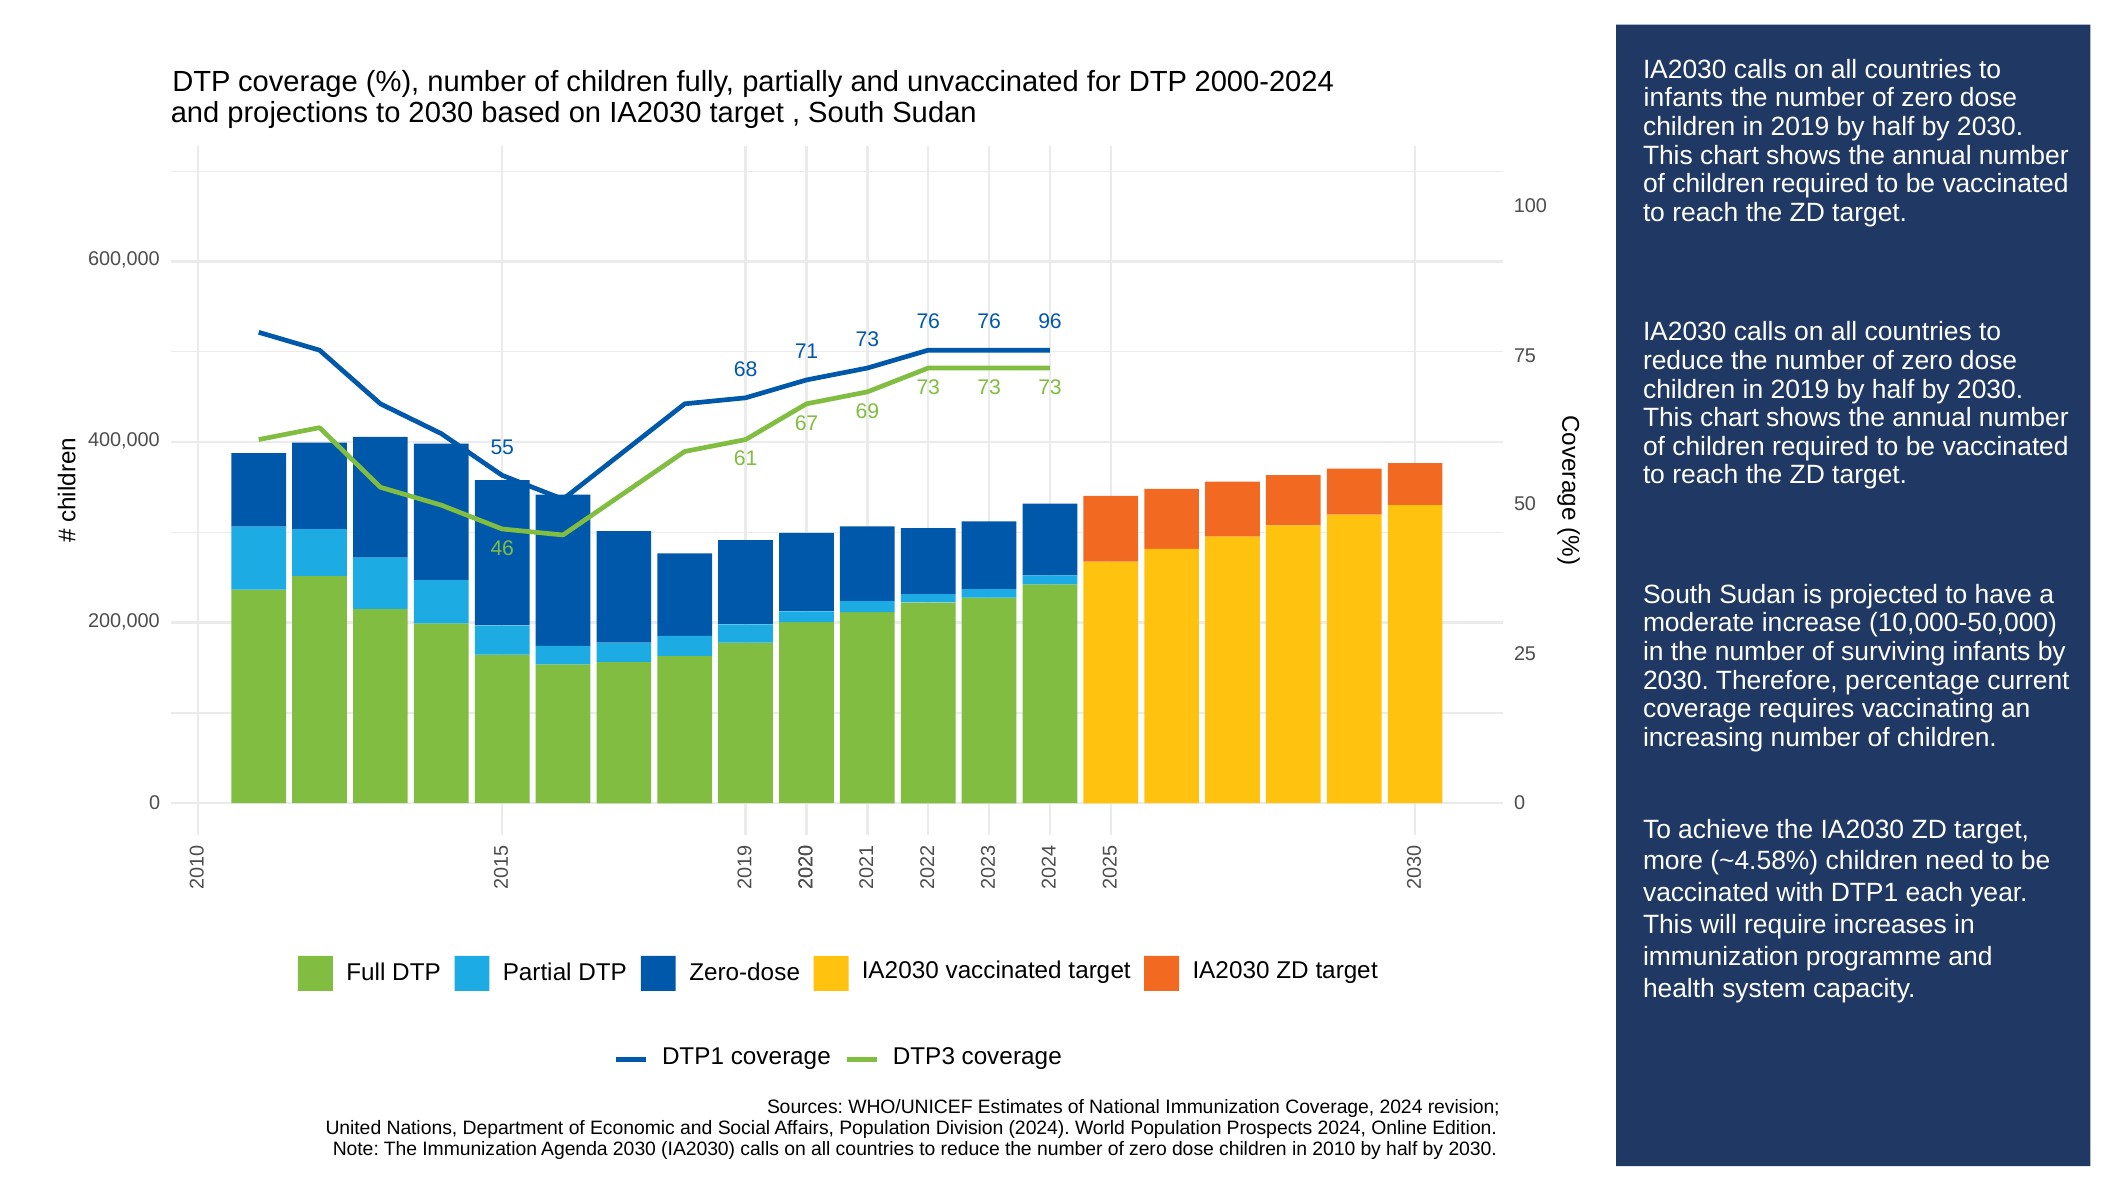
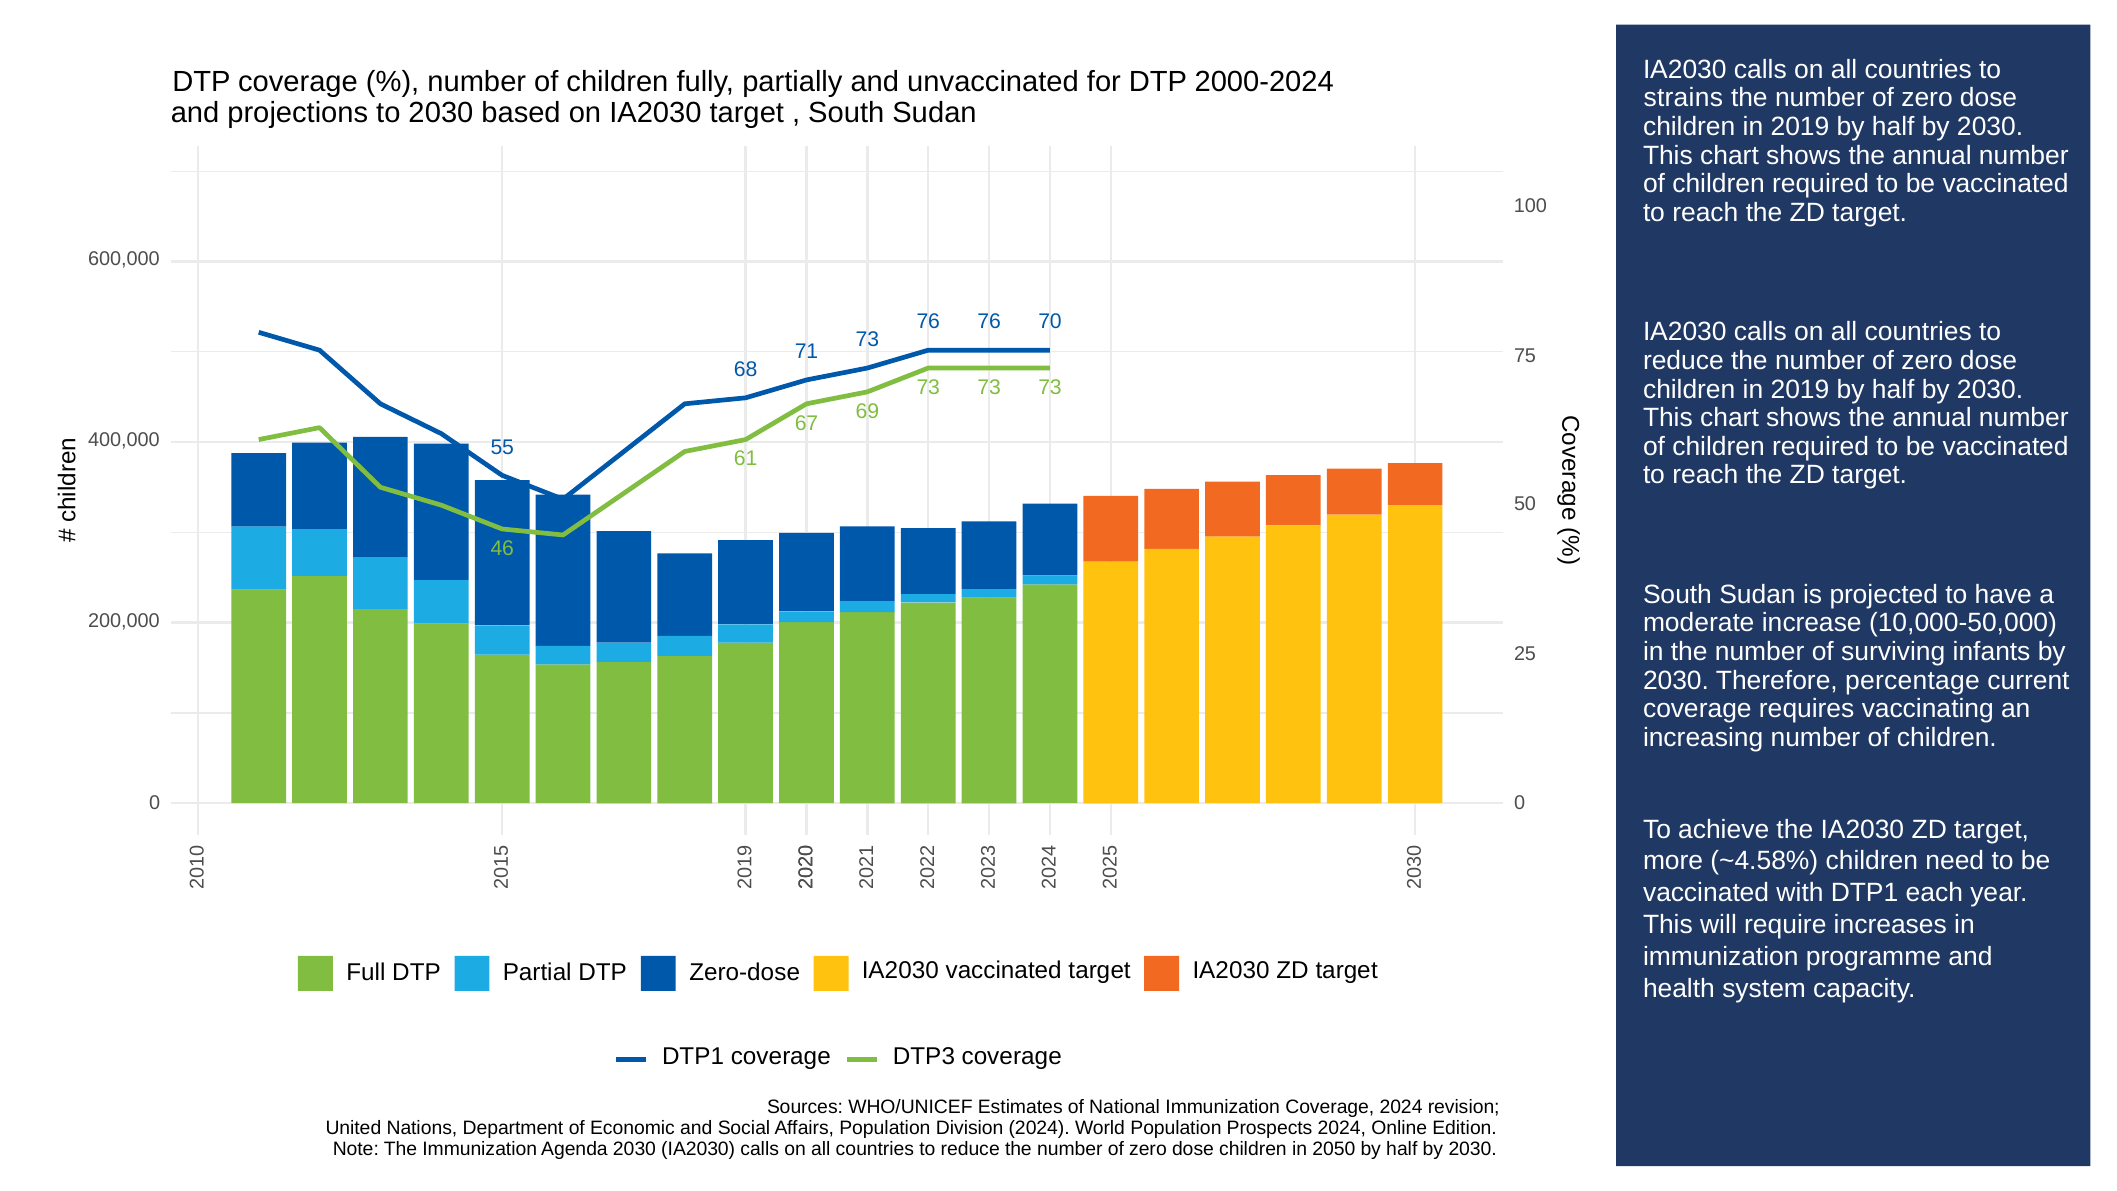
infants: infants -> strains (1683, 98)
96: 96 -> 70 (1050, 322)
2010: 2010 -> 2050 (1334, 1149)
